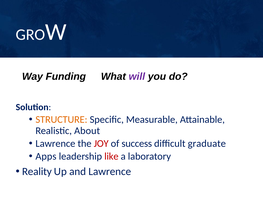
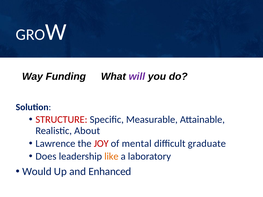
STRUCTURE colour: orange -> red (61, 120)
success: success -> mental (137, 144)
Apps: Apps -> Does (46, 157)
like colour: red -> orange (111, 157)
Reality: Reality -> Would (37, 172)
and Lawrence: Lawrence -> Enhanced (110, 172)
